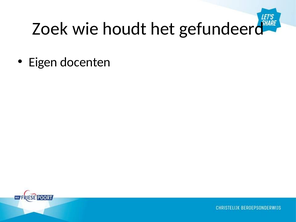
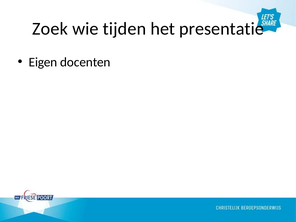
houdt: houdt -> tijden (124, 29)
gefundeerd: gefundeerd -> presentatie (221, 29)
